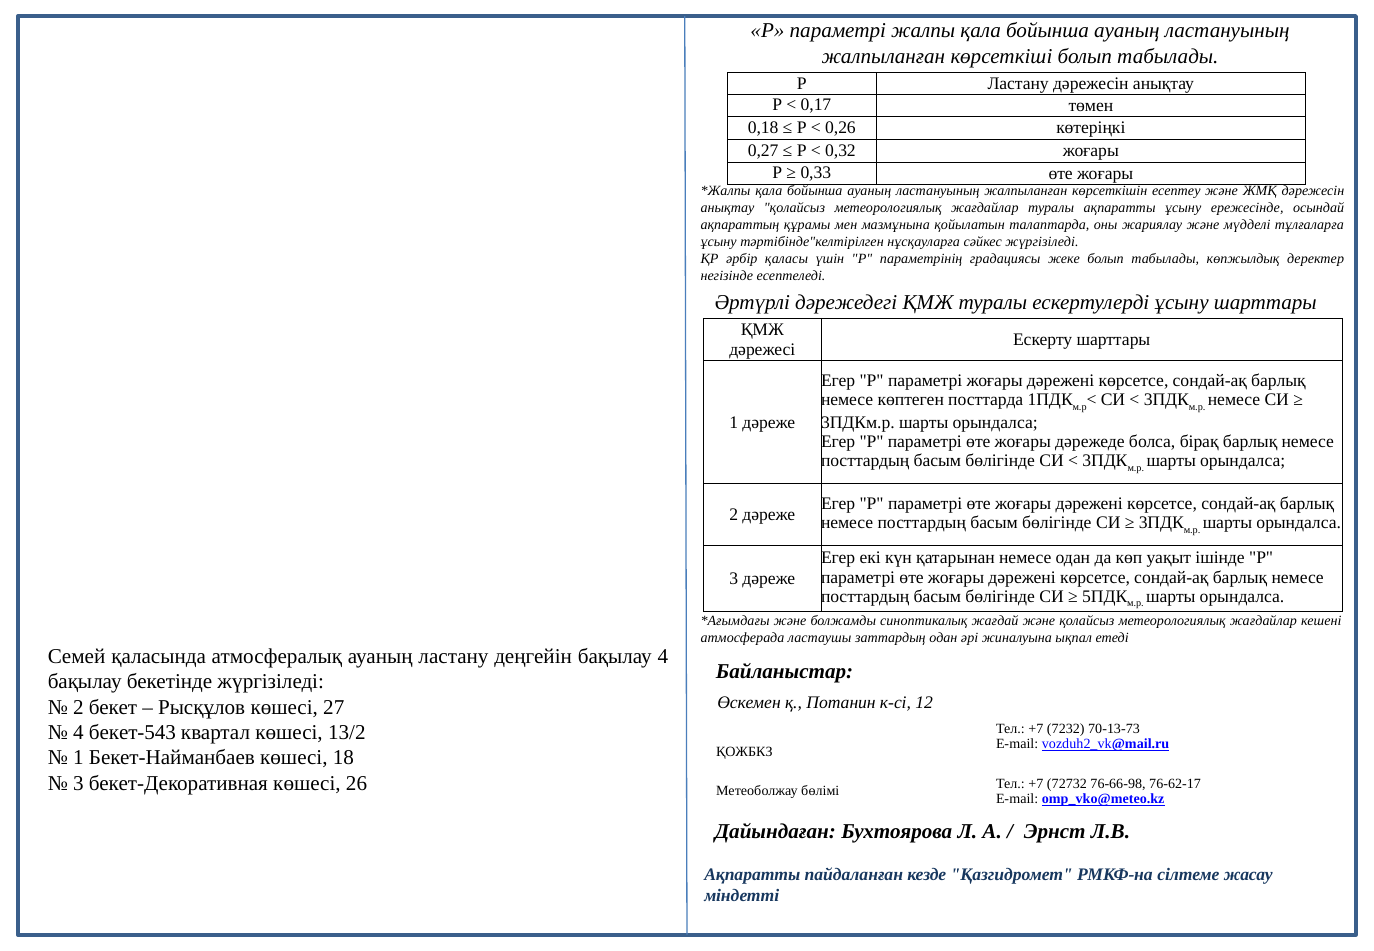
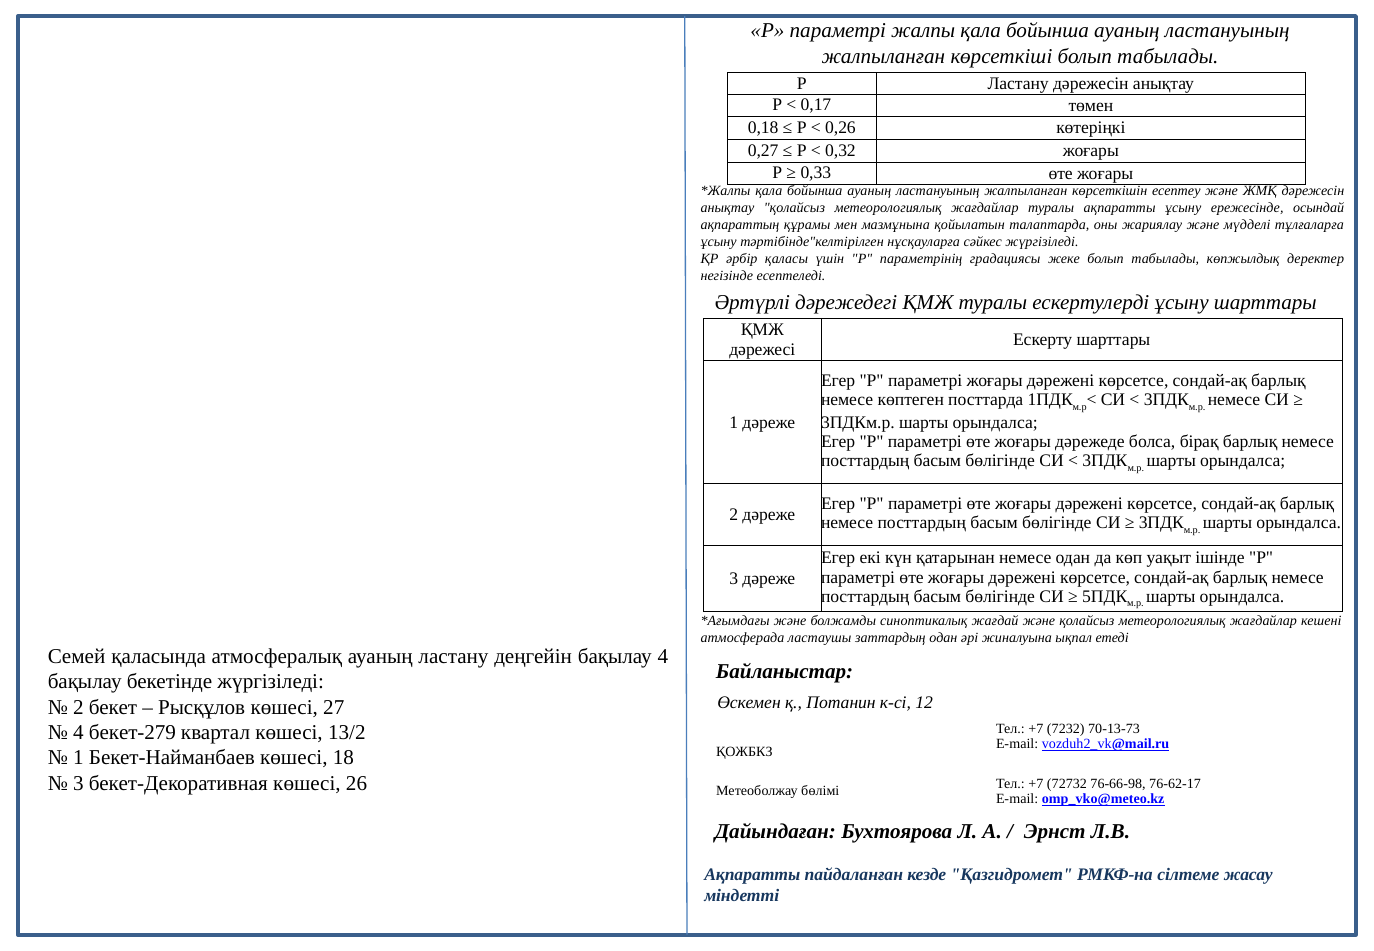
бекет-543: бекет-543 -> бекет-279 (132, 733)
